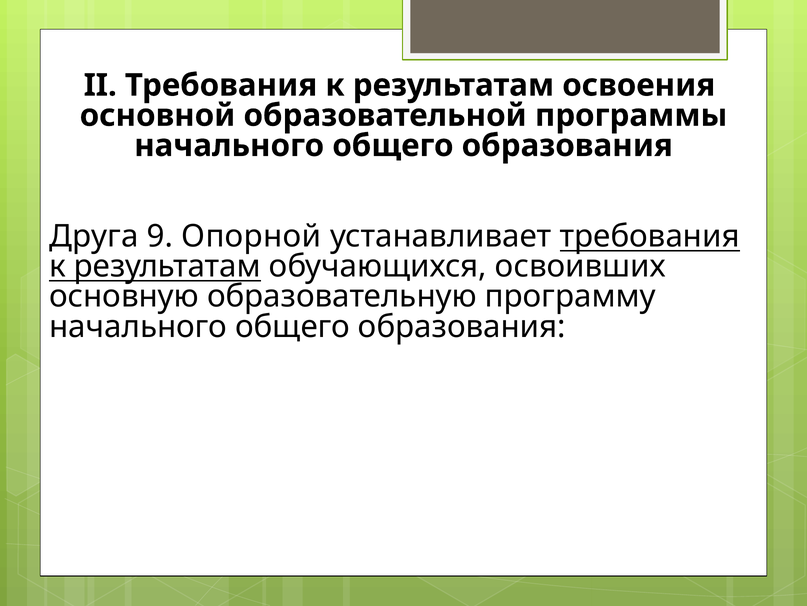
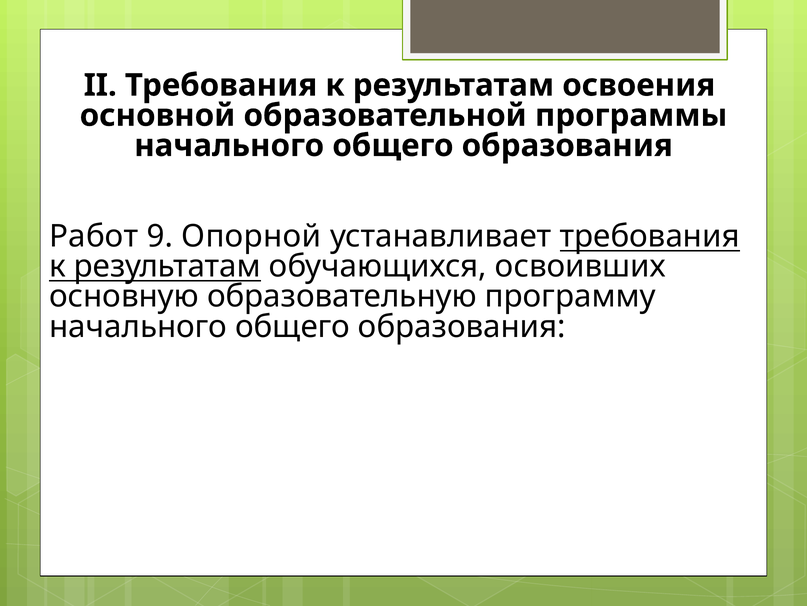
Друга: Друга -> Работ (94, 236)
